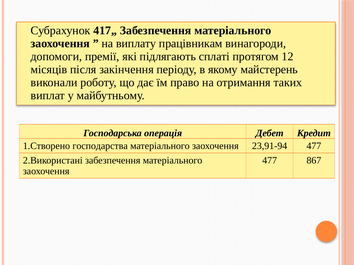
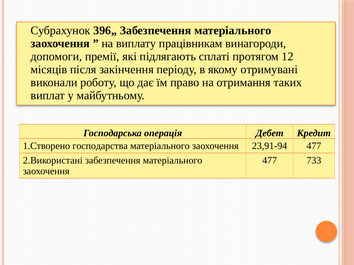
417„: 417„ -> 396„ (105, 30)
майстерень: майстерень -> отримувані (269, 70)
867: 867 -> 733 (314, 161)
